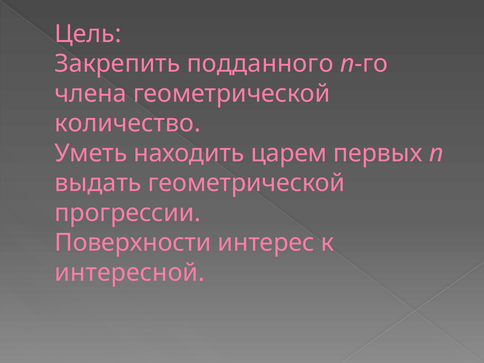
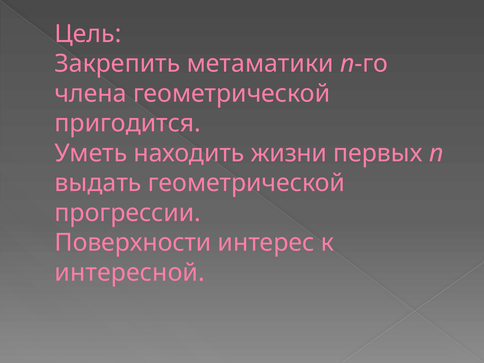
подданного: подданного -> метаматики (260, 64)
количество: количество -> пригодится (128, 123)
царем: царем -> жизни (289, 153)
